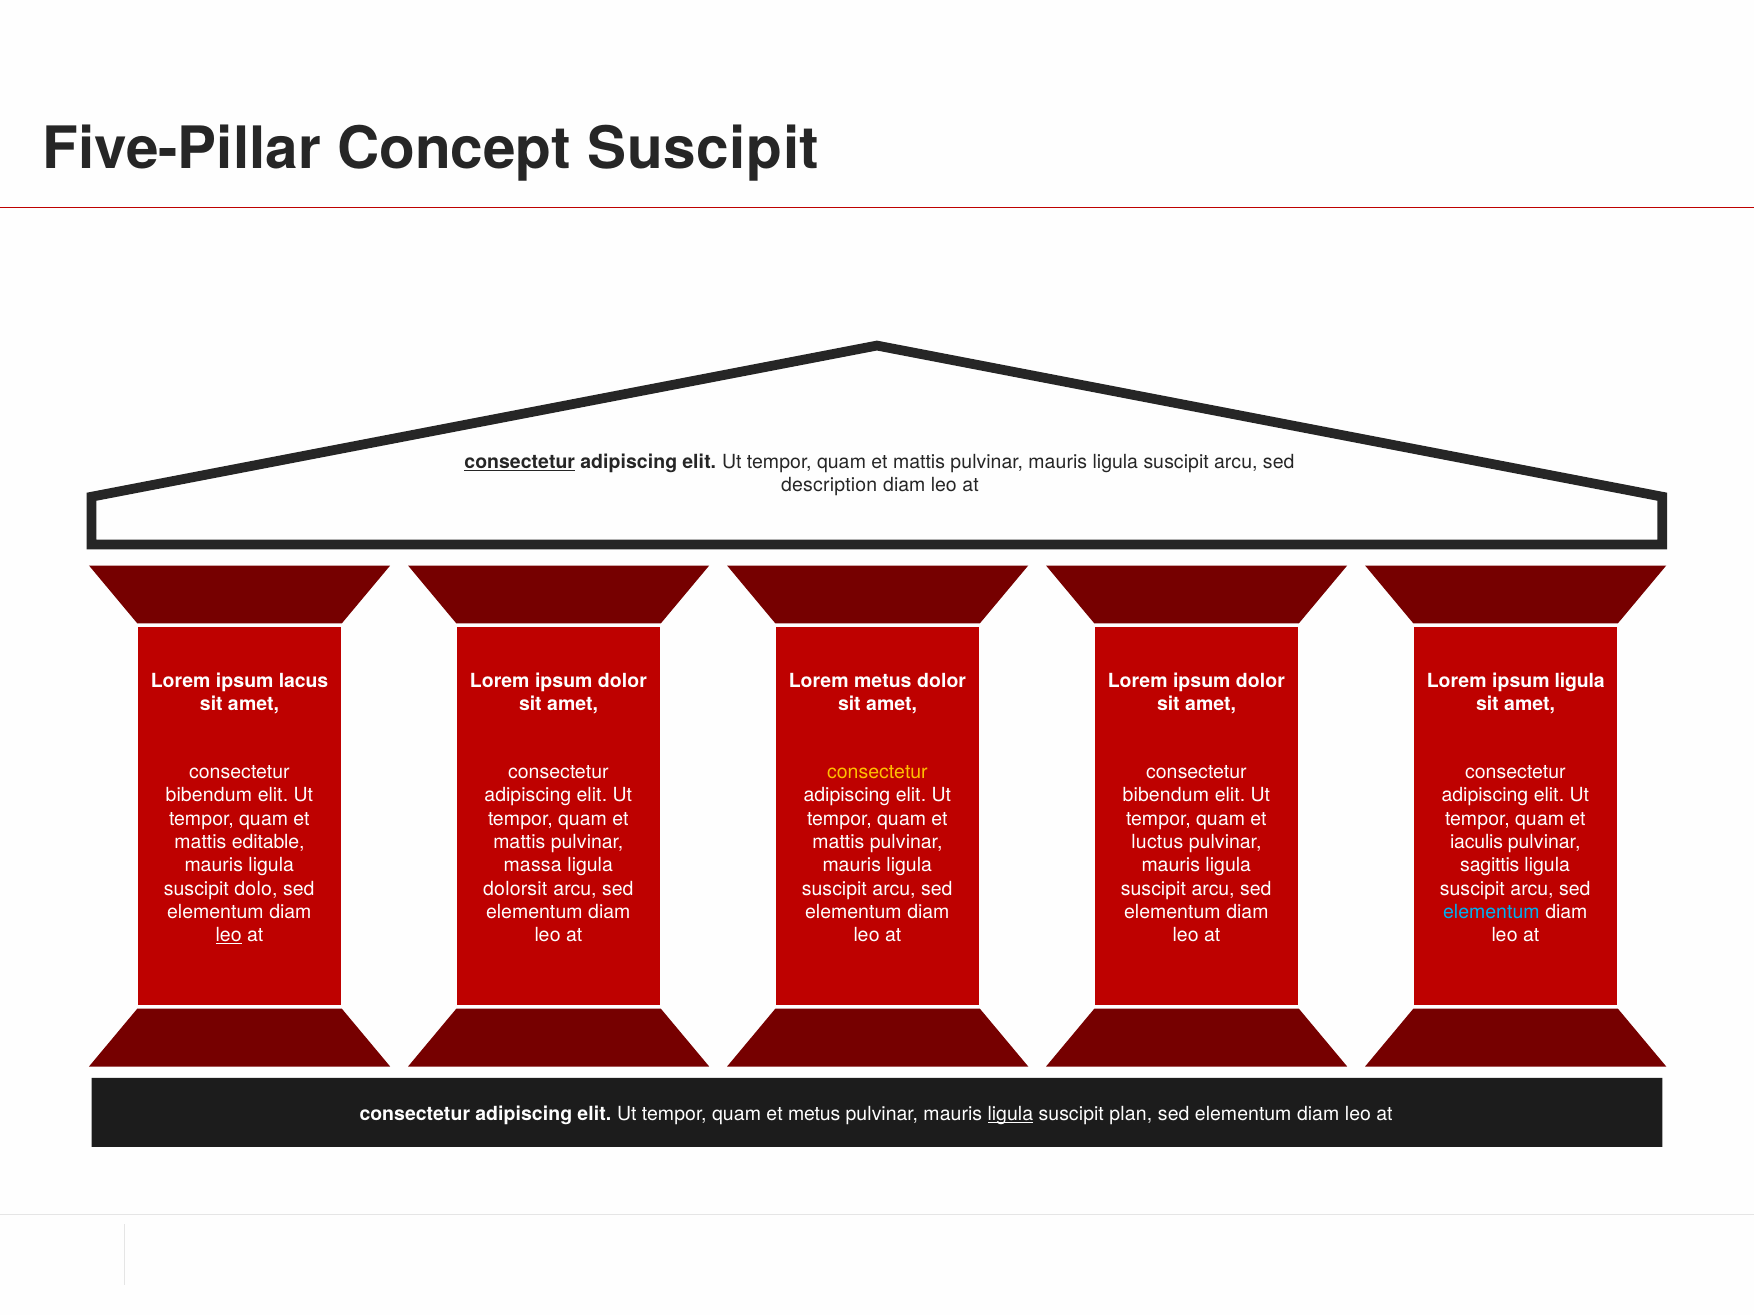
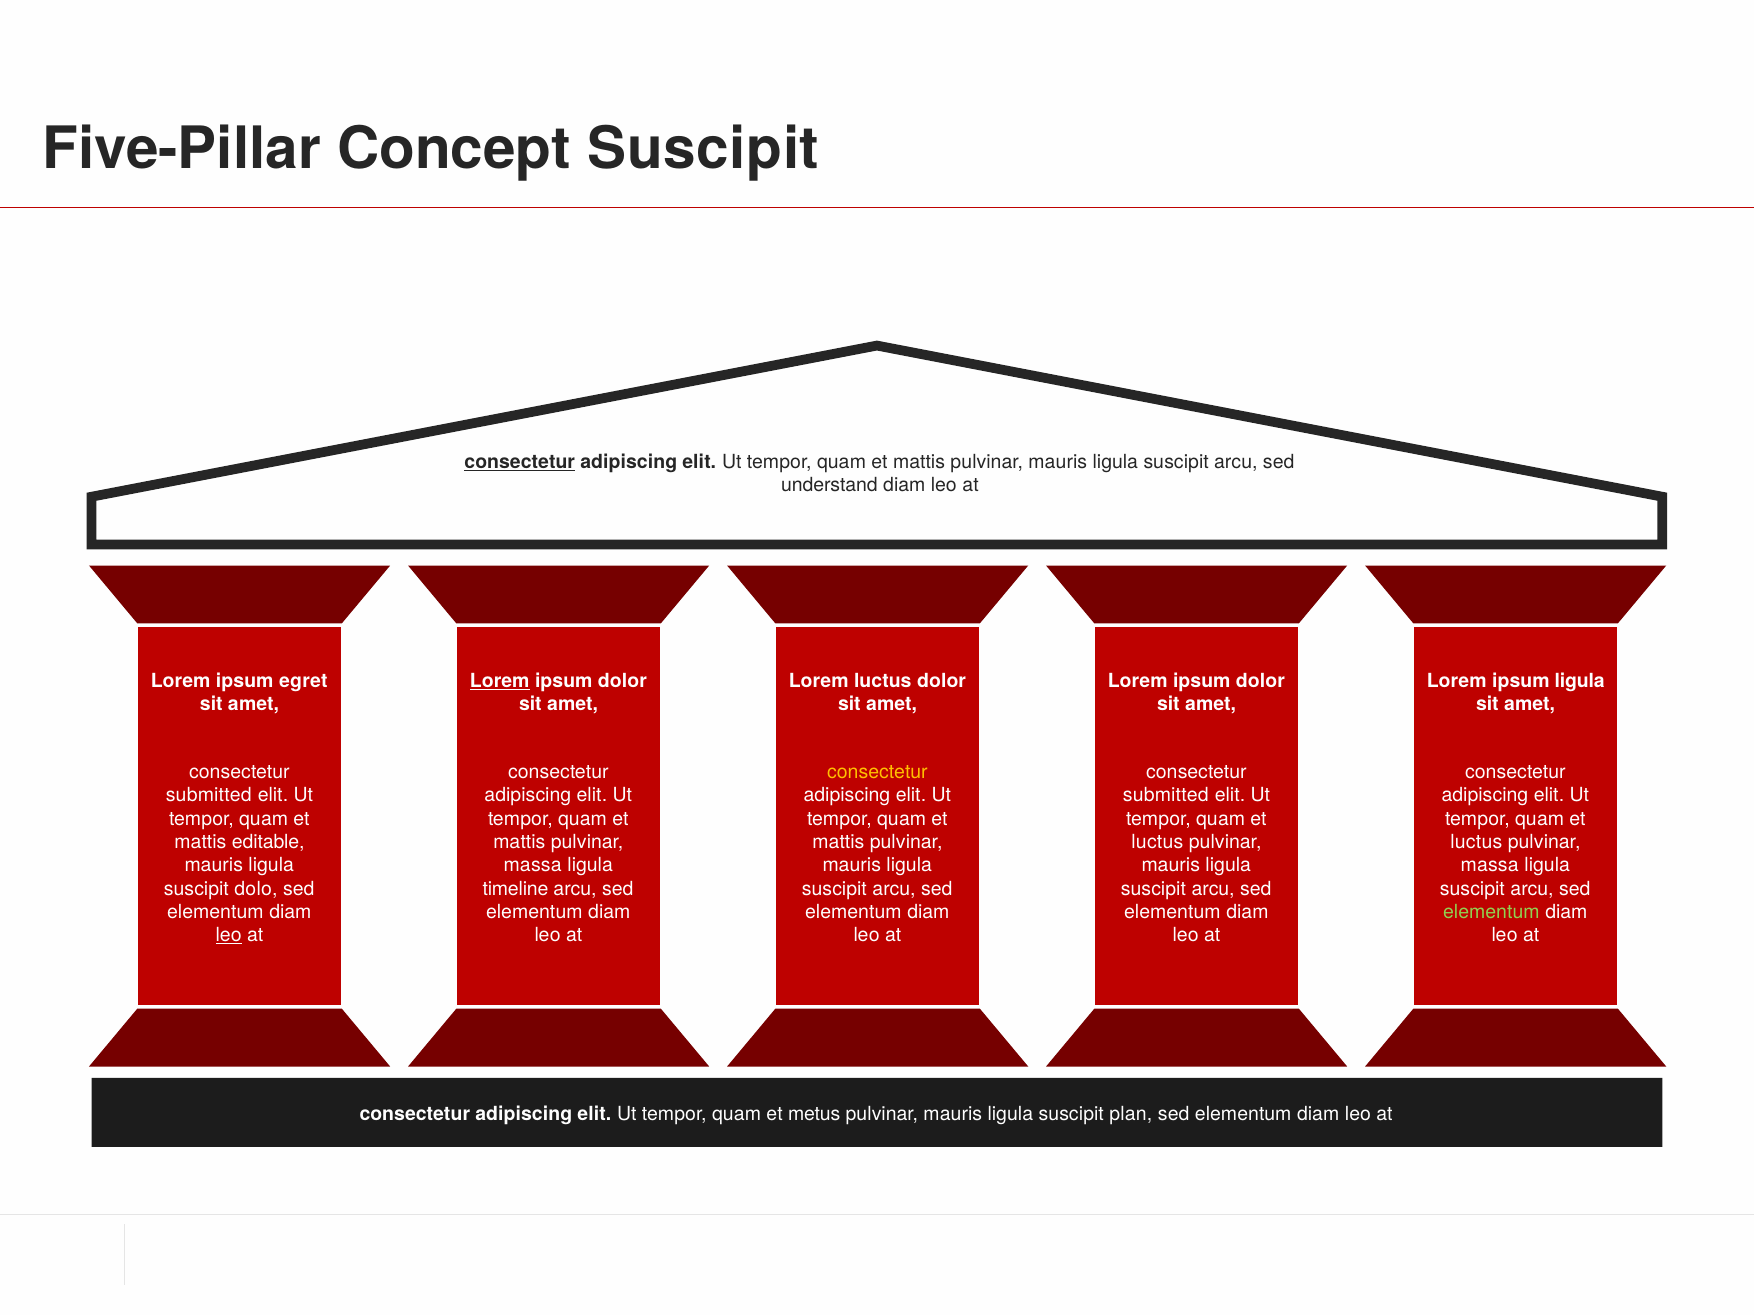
description: description -> understand (829, 485)
lacus: lacus -> egret (303, 681)
Lorem underline: none -> present (500, 681)
Lorem metus: metus -> luctus (883, 681)
bibendum: bibendum -> submitted (209, 796)
bibendum: bibendum -> submitted (1166, 796)
iaculis: iaculis -> luctus (1476, 842)
sagittis: sagittis -> massa (1490, 866)
dolorsit: dolorsit -> timeline (515, 889)
elementum colour: light blue -> light green (1491, 912)
ligula underline: present -> none (1010, 1114)
